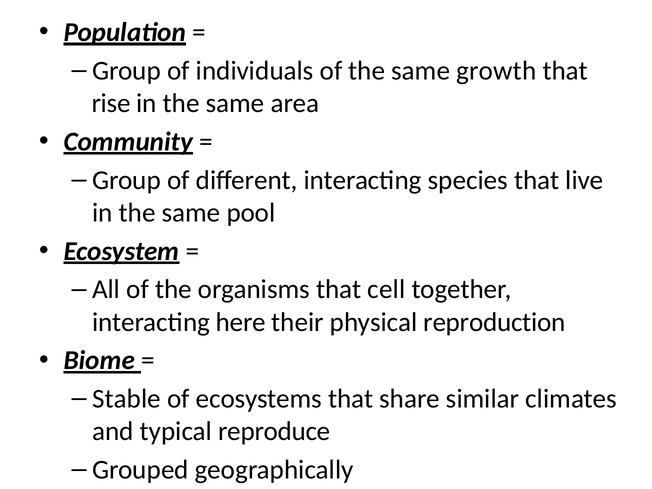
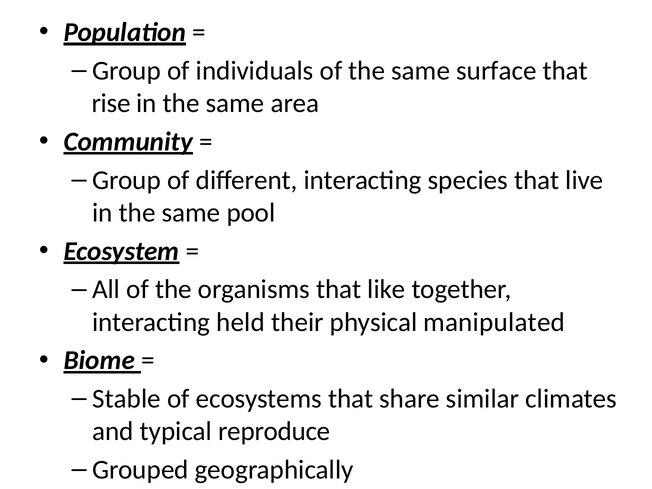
growth: growth -> surface (496, 71)
cell: cell -> like (386, 290)
here: here -> held (241, 322)
reproduction: reproduction -> manipulated (494, 322)
